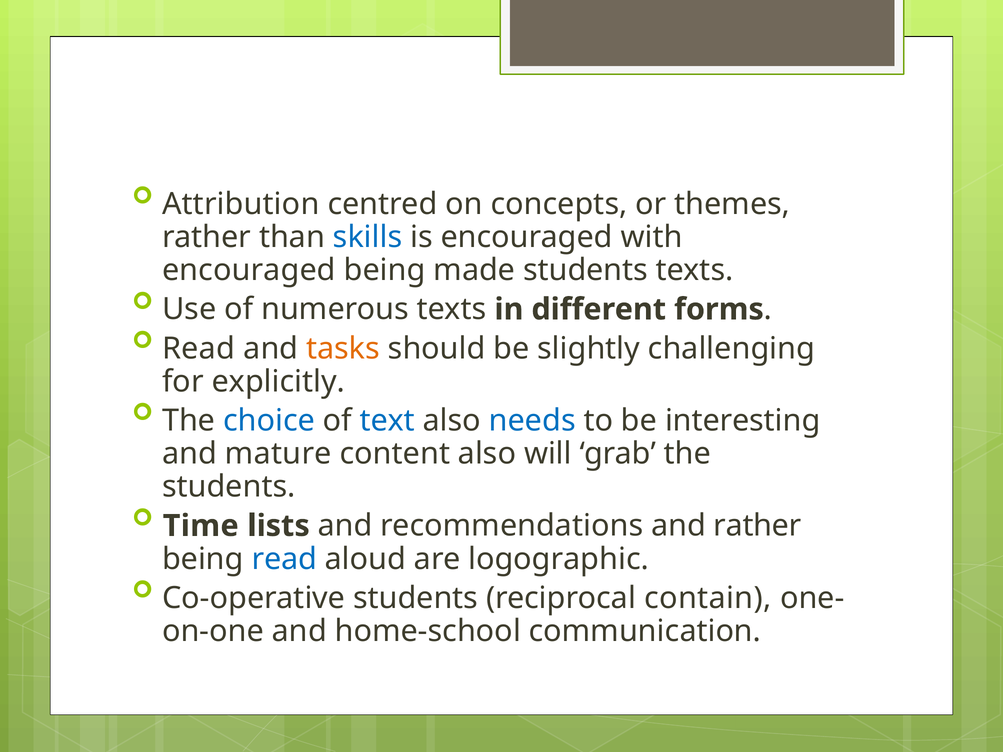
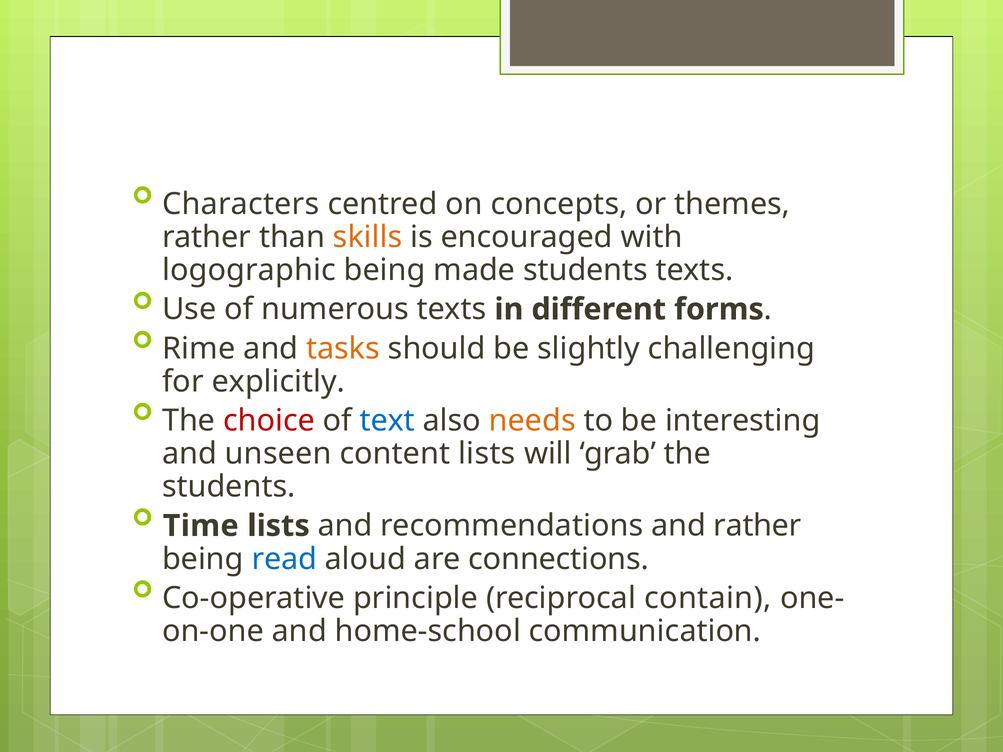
Attribution: Attribution -> Characters (241, 204)
skills colour: blue -> orange (368, 237)
encouraged: encouraged -> logographic (249, 270)
Read: Read -> Rime (199, 349)
choice colour: blue -> red (269, 421)
needs colour: blue -> orange (532, 421)
mature: mature -> unseen (278, 454)
content also: also -> lists (487, 454)
logographic: logographic -> connections (559, 559)
Co-operative students: students -> principle (416, 598)
